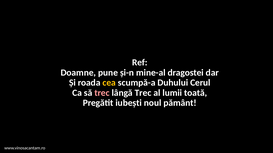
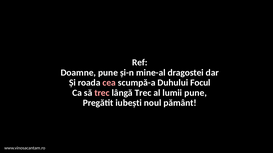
cea colour: yellow -> pink (109, 83)
Cerul: Cerul -> Focul (200, 83)
lumii toată: toată -> pune (196, 93)
